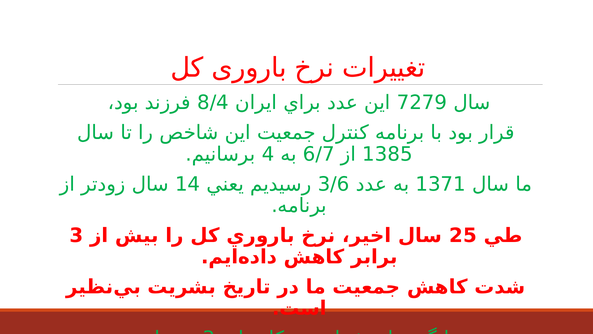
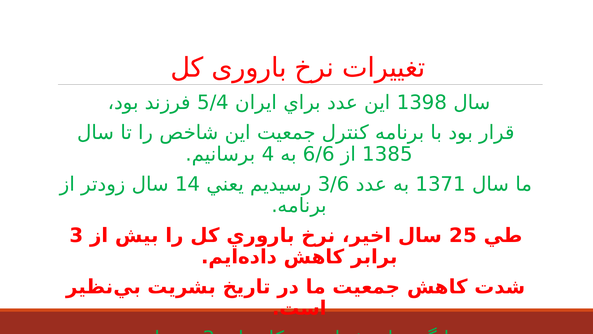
8/4: 8/4 -> 5/4 (213, 103)
7279: 7279 -> 1398 (422, 103)
6/7: 6/7 -> 6/6 (319, 154)
